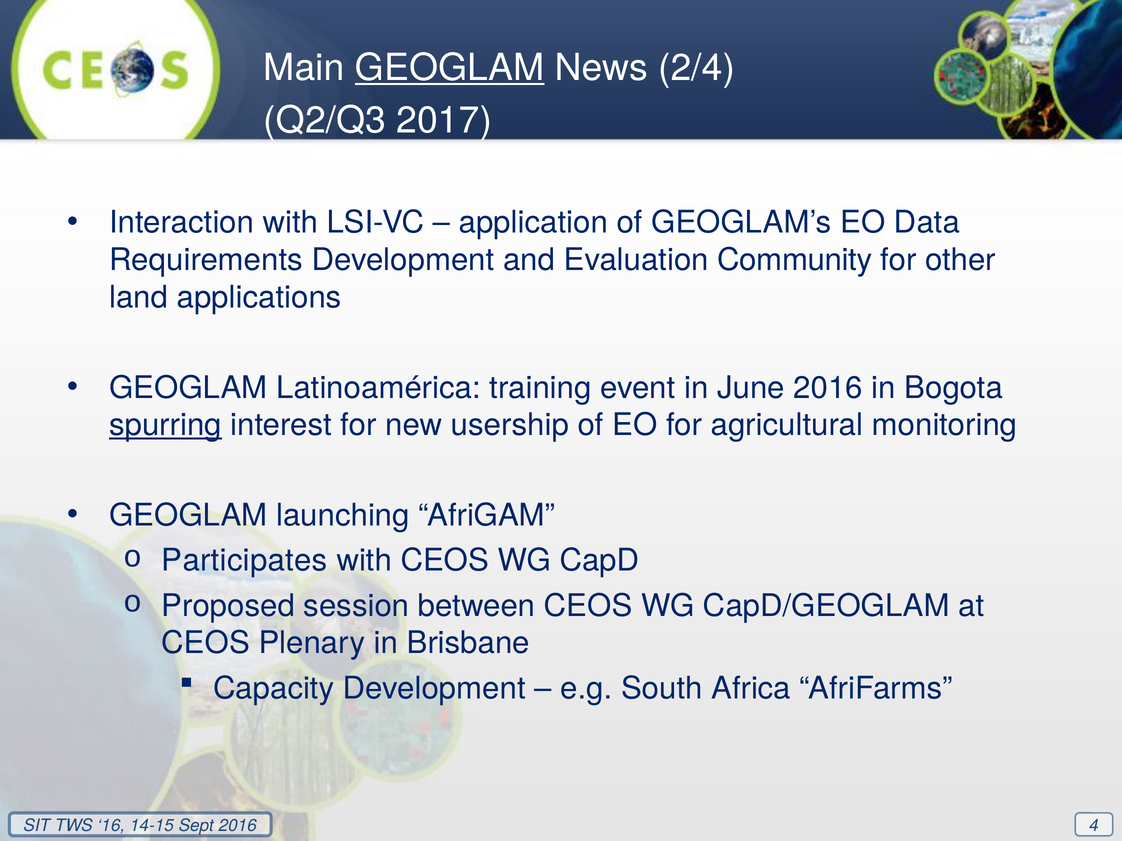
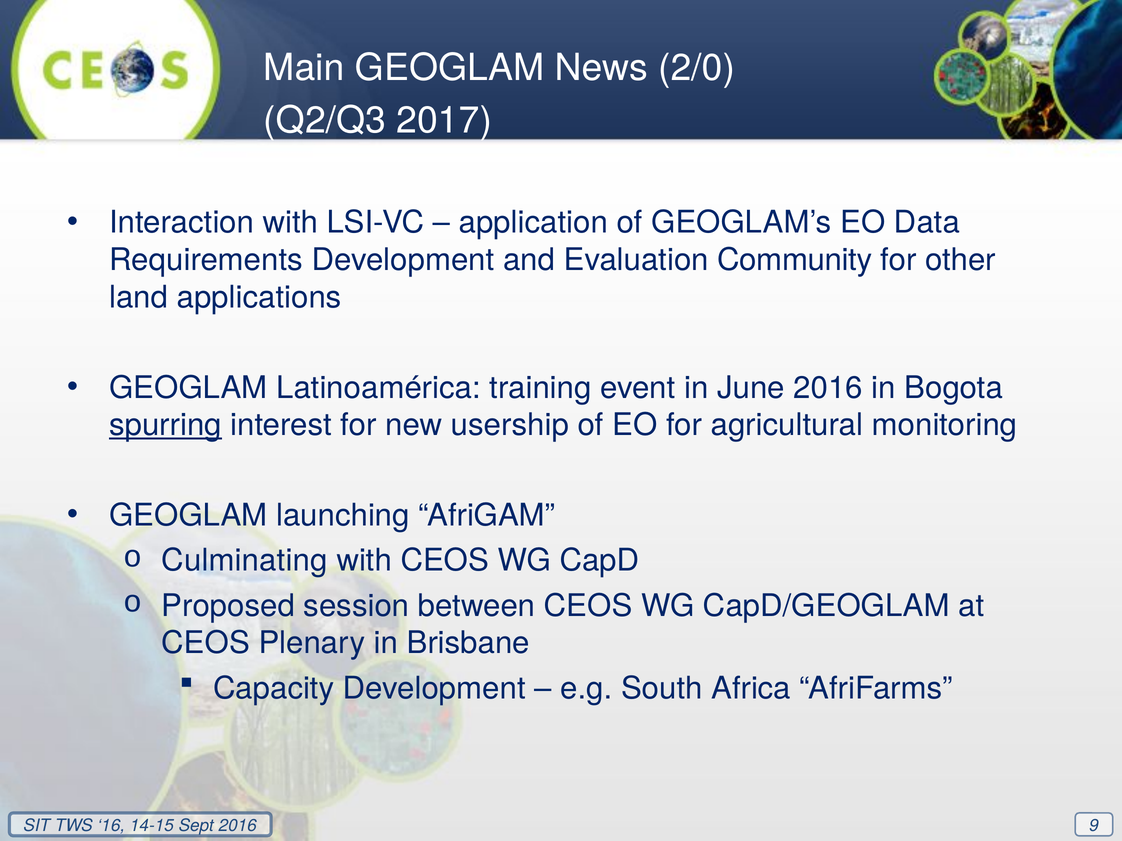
GEOGLAM underline: present -> none (450, 68)
2/4: 2/4 -> 2/0 (697, 68)
Participates: Participates -> Culminating (245, 561)
4: 4 -> 9 (1094, 826)
